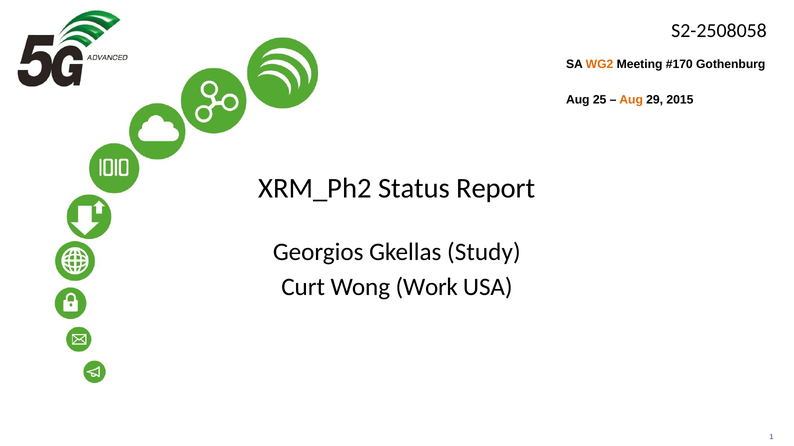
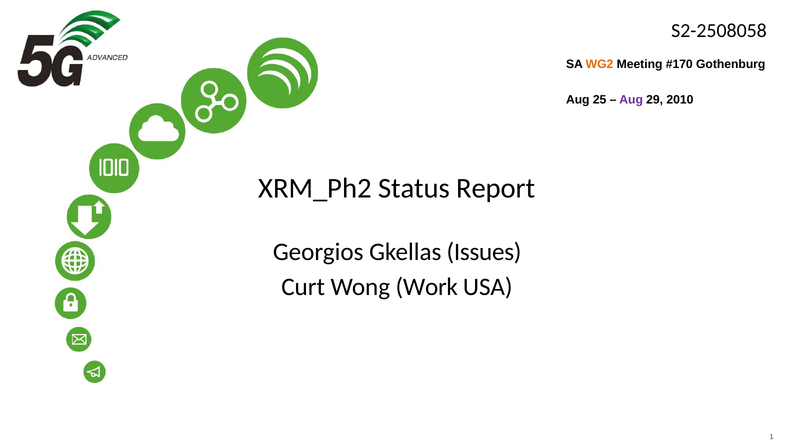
Aug colour: orange -> purple (631, 100)
2015: 2015 -> 2010 (680, 100)
Study: Study -> Issues (484, 252)
